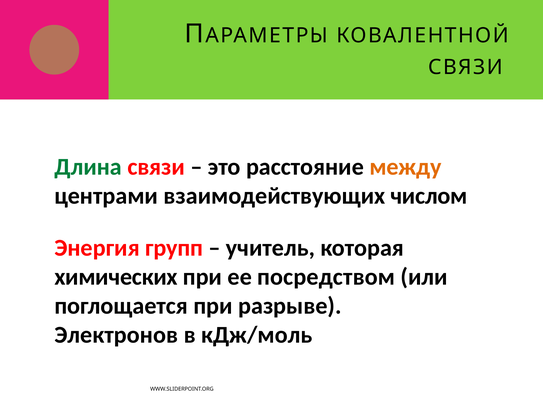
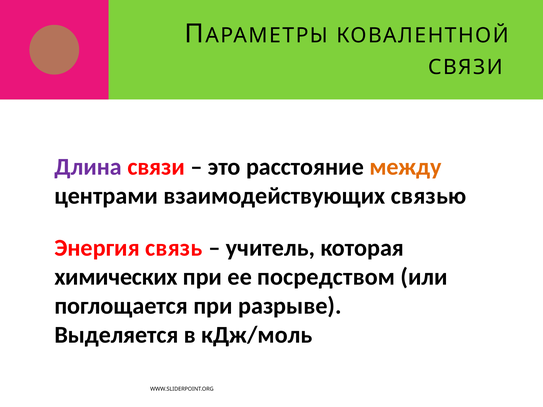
Длина colour: green -> purple (88, 167)
числом: числом -> связью (429, 196)
групп: групп -> связь (174, 248)
Электронов: Электронов -> Выделяется (116, 335)
